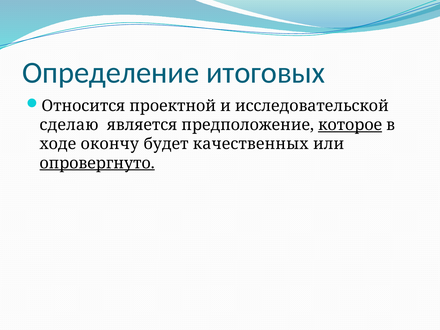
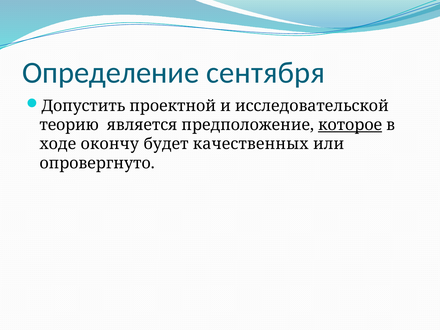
итоговых: итоговых -> сентября (266, 73)
Относится: Относится -> Допустить (83, 106)
сделаю: сделаю -> теорию (69, 125)
опровергнуто underline: present -> none (97, 163)
